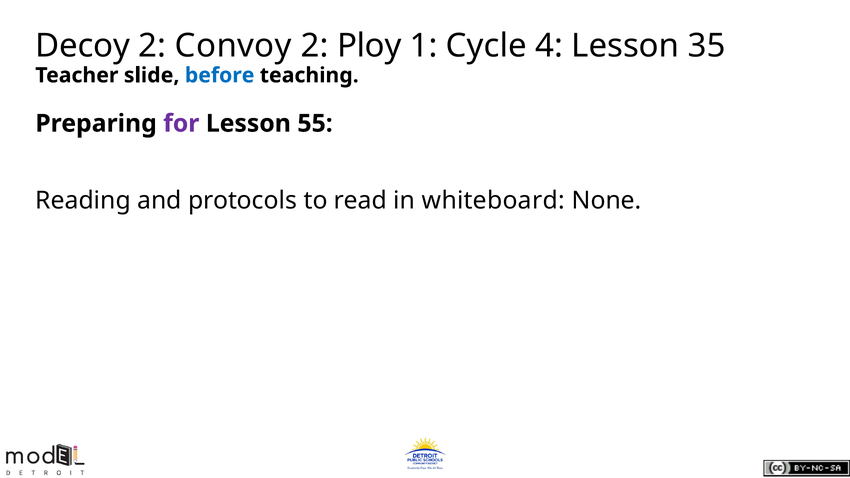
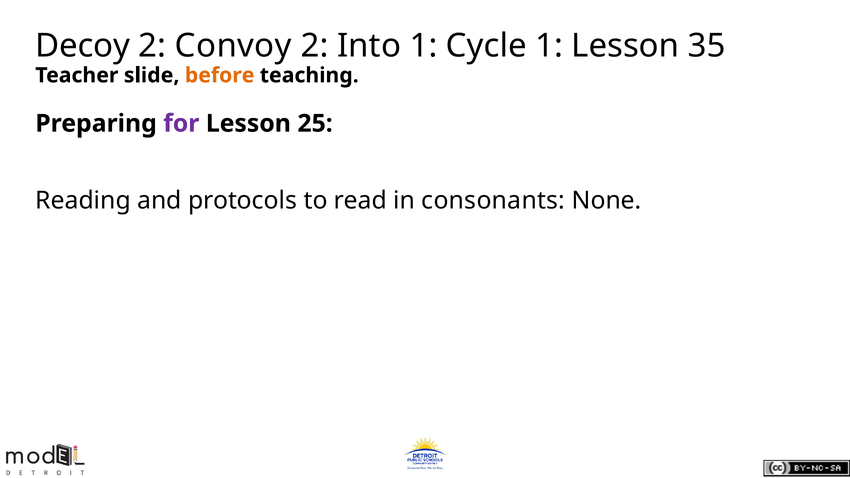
Ploy: Ploy -> Into (369, 46)
Cycle 4: 4 -> 1 (549, 46)
before colour: blue -> orange (220, 75)
55: 55 -> 25 (315, 124)
whiteboard: whiteboard -> consonants (493, 201)
